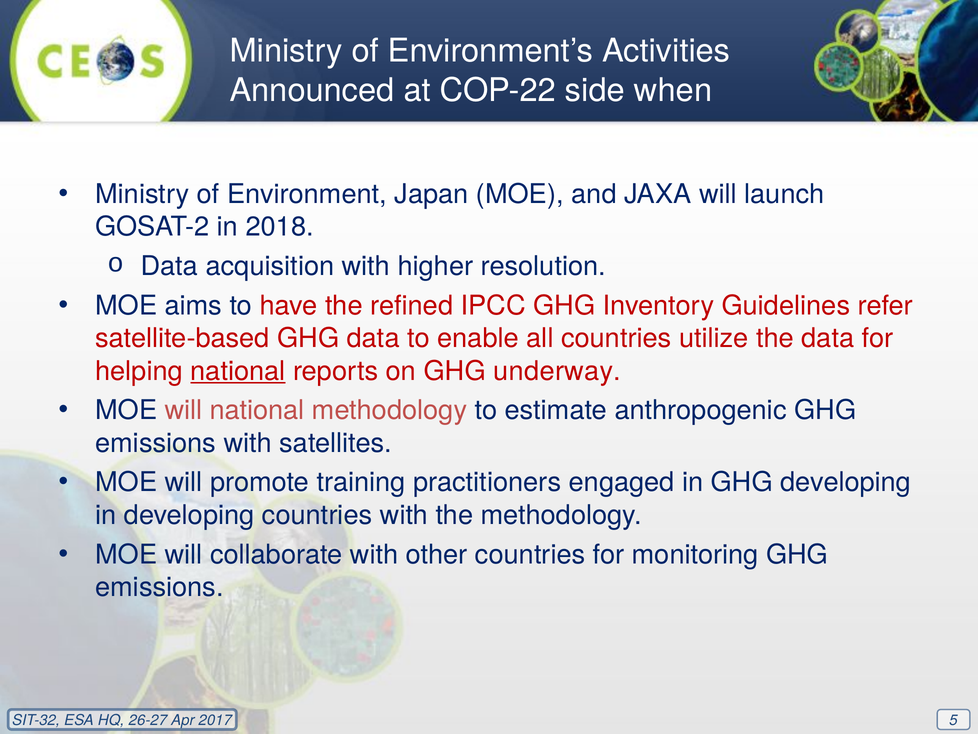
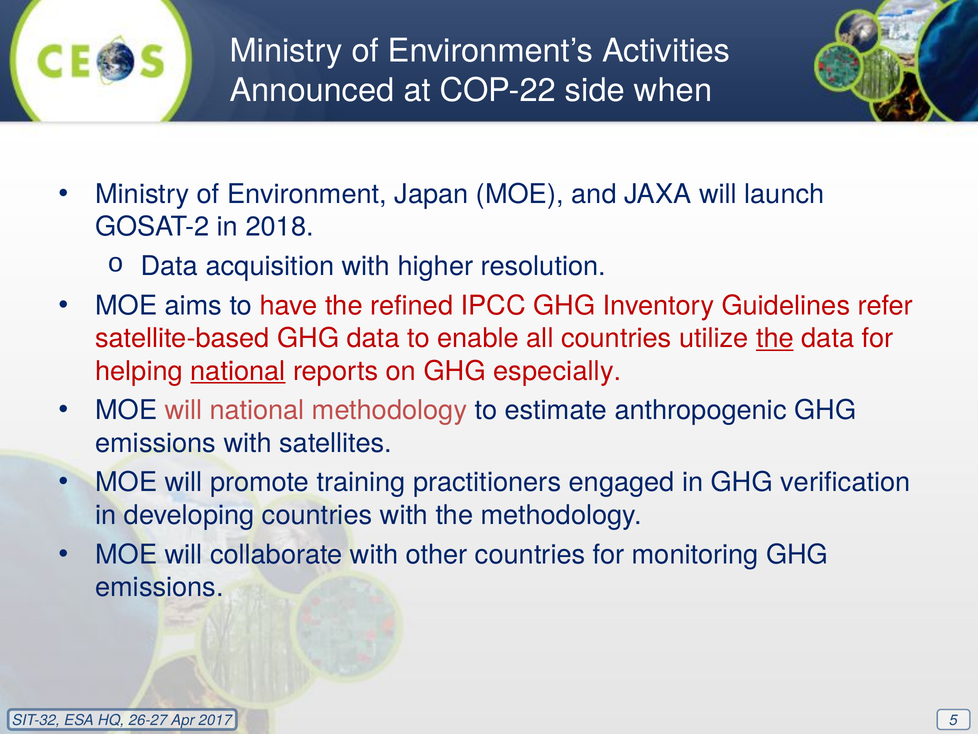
the underline: none -> present (775, 338)
underway: underway -> especially (557, 371)
GHG developing: developing -> verification (845, 482)
